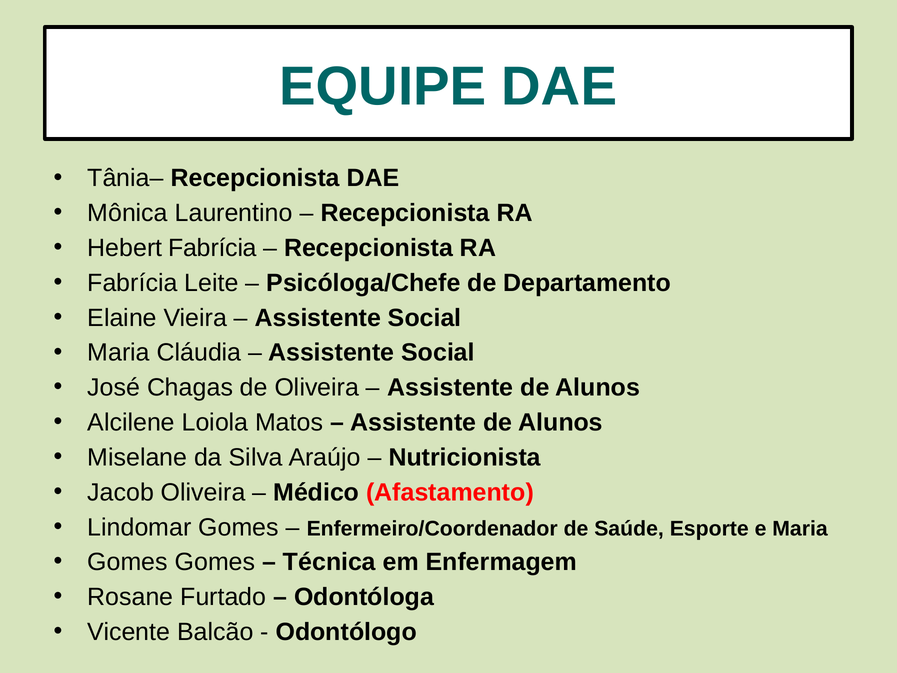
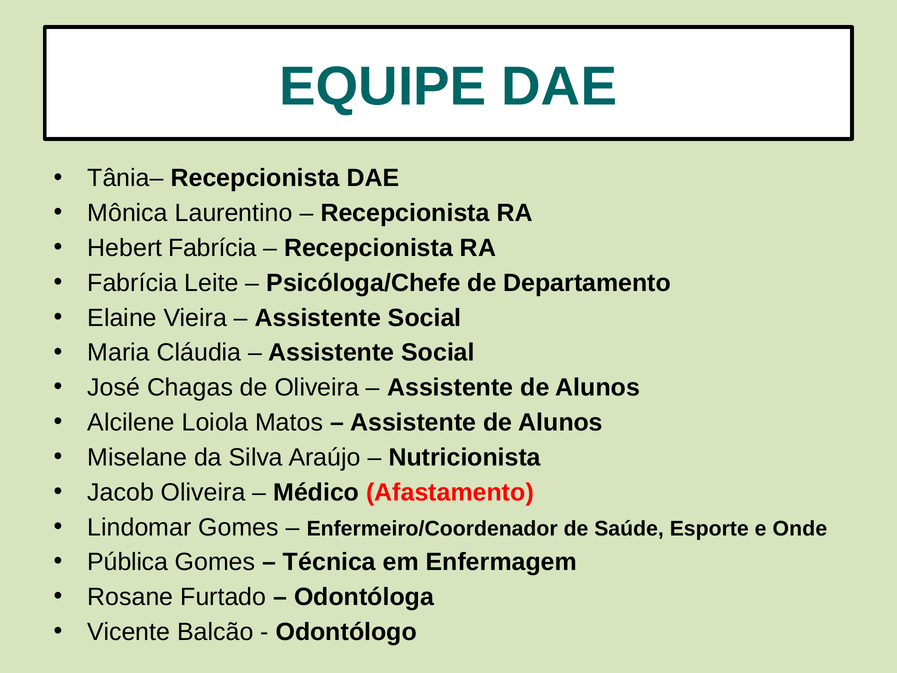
e Maria: Maria -> Onde (800, 528)
Gomes: Gomes -> Pública (128, 562)
